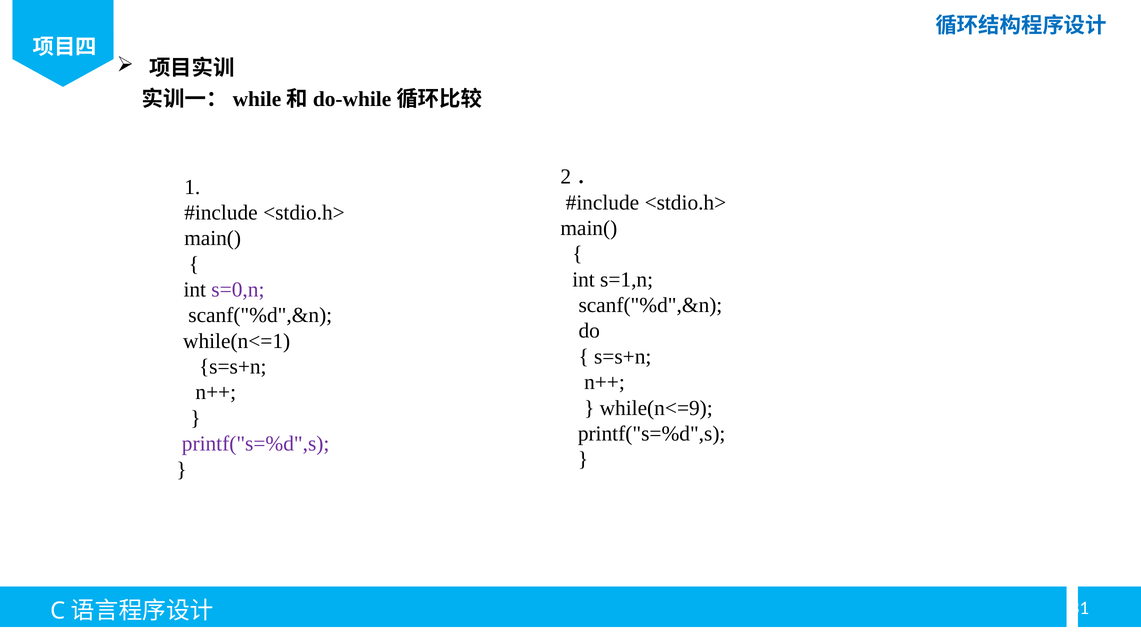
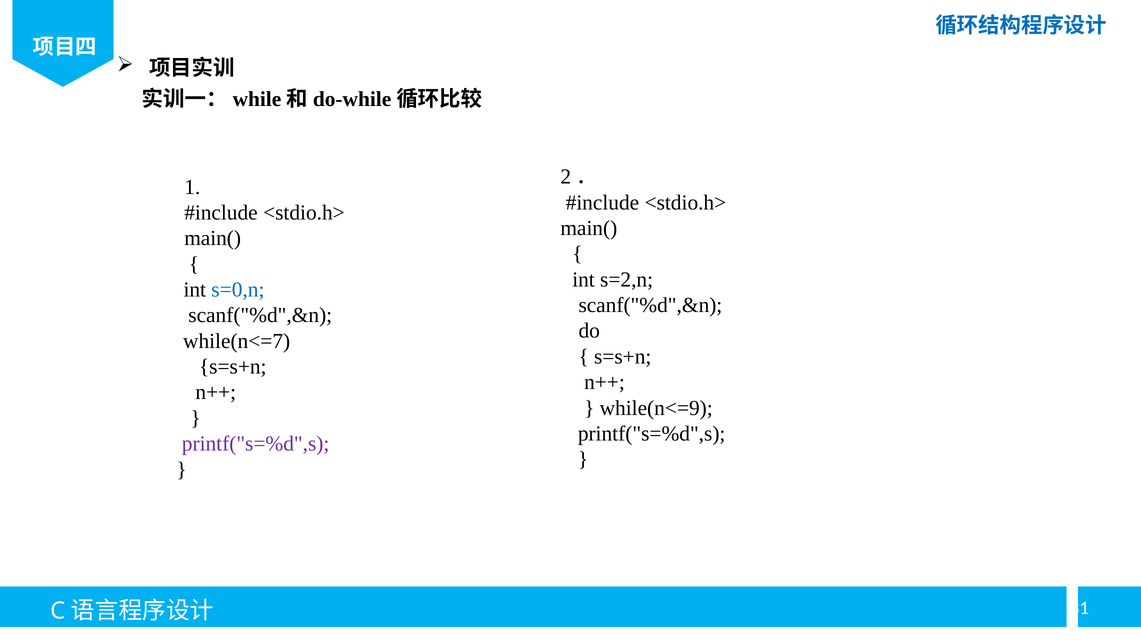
s=1,n: s=1,n -> s=2,n (627, 279)
s=0,n colour: purple -> blue (238, 290)
while(n<=1: while(n<=1 -> while(n<=7 (237, 341)
